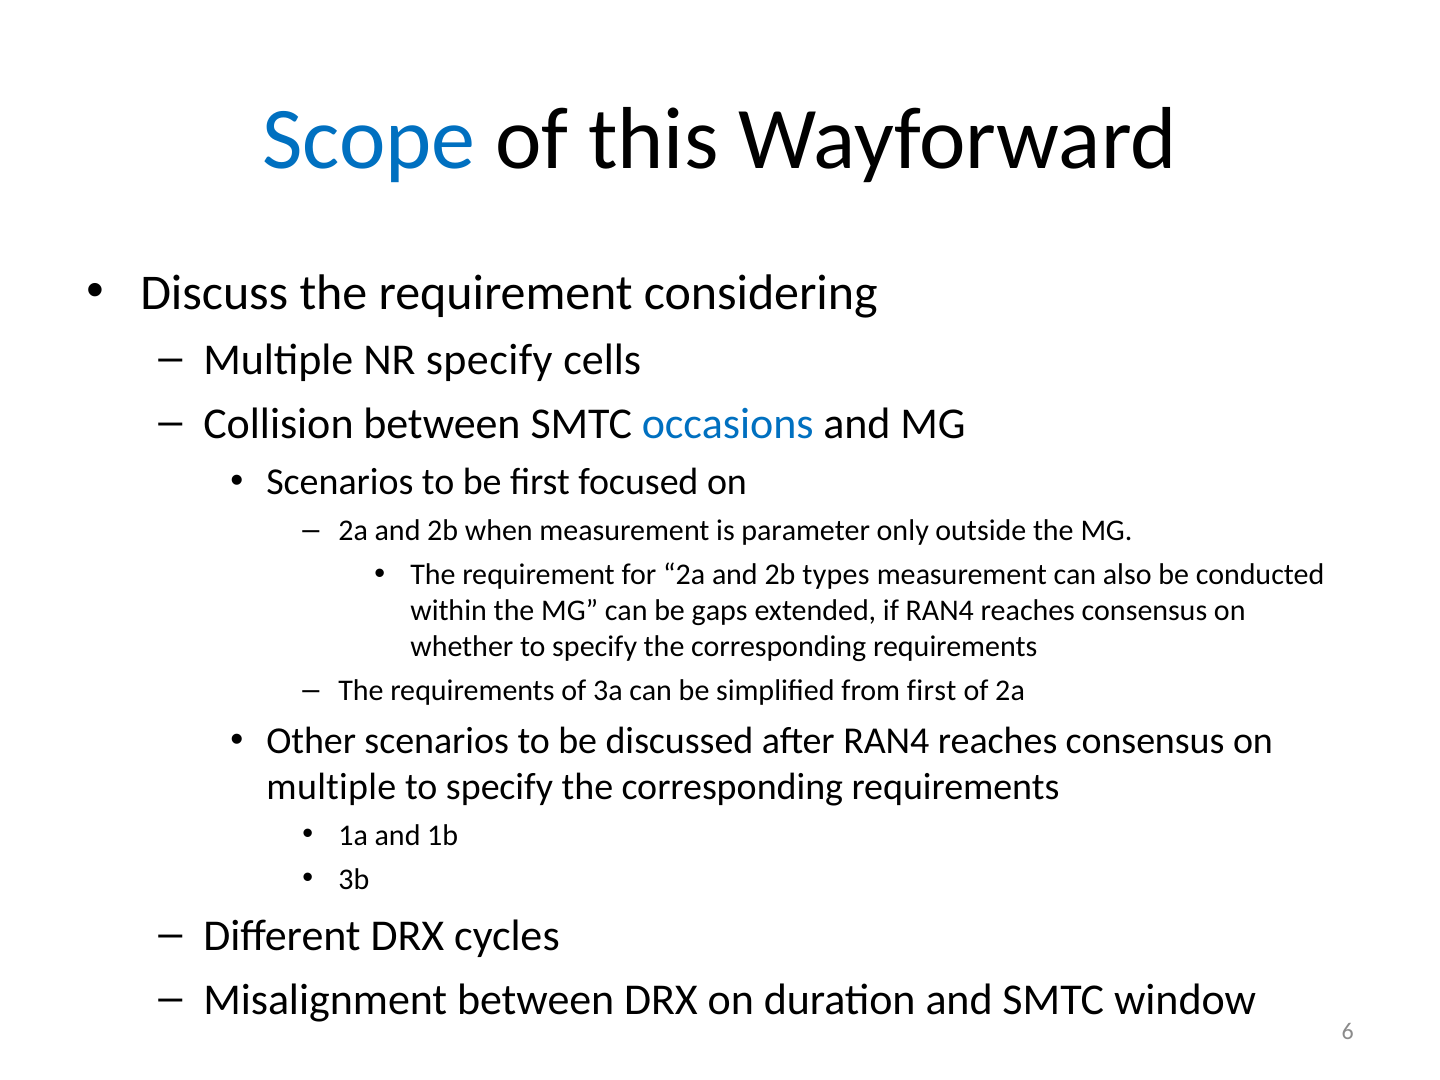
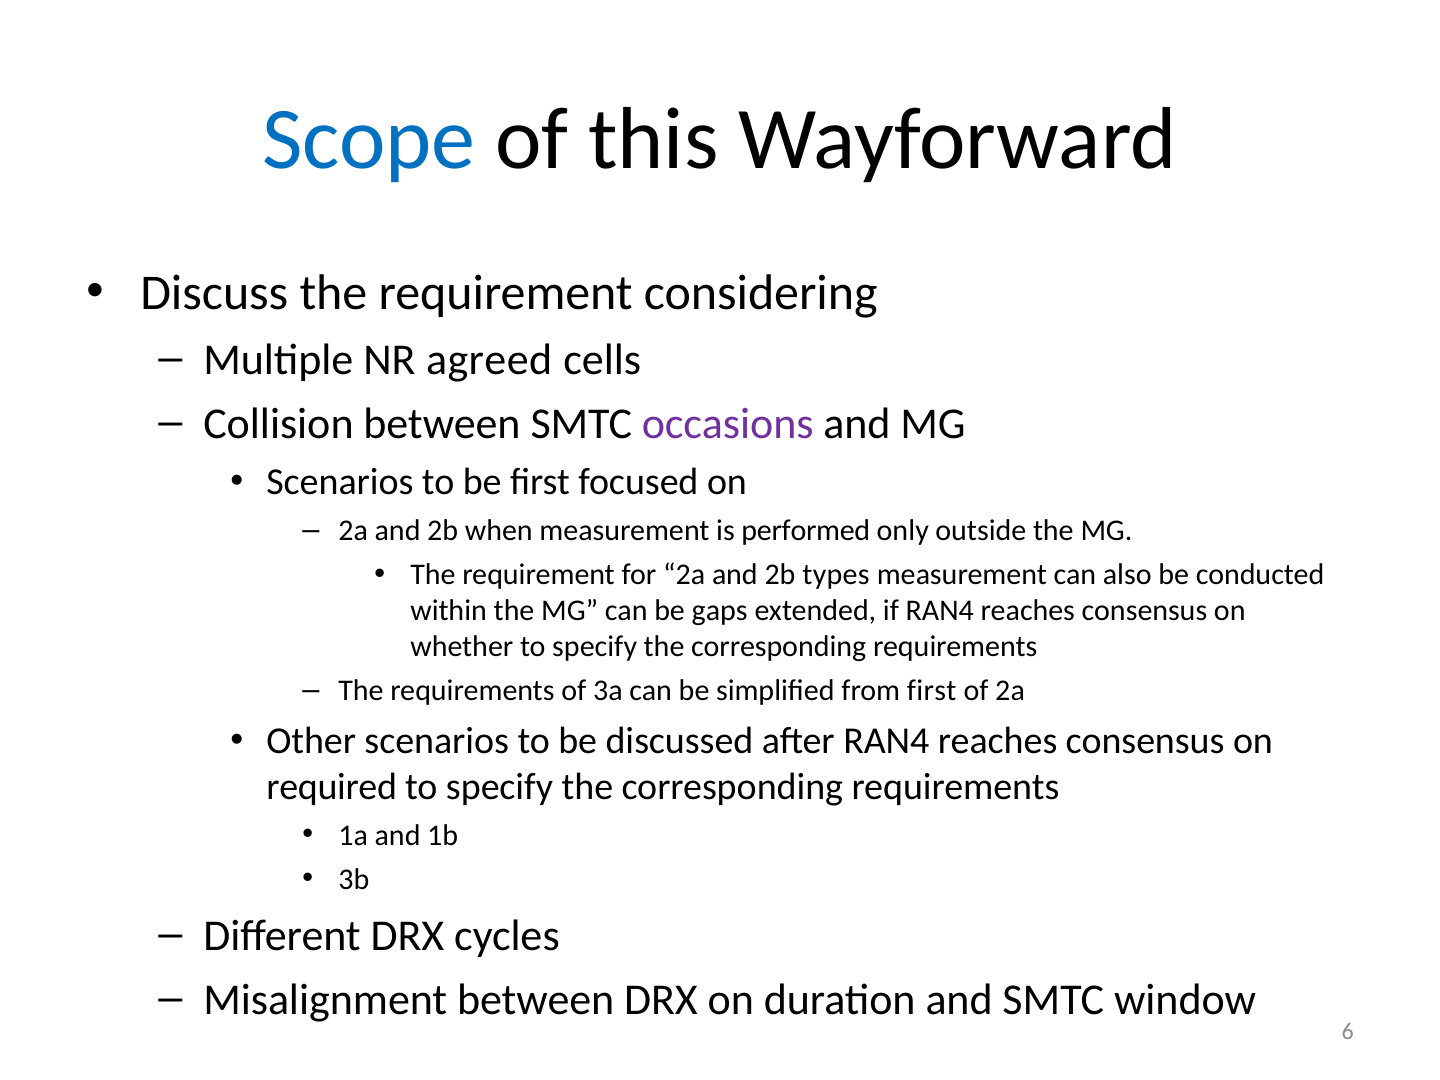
NR specify: specify -> agreed (489, 360)
occasions colour: blue -> purple (728, 424)
parameter: parameter -> performed (806, 530)
multiple: multiple -> required (332, 787)
